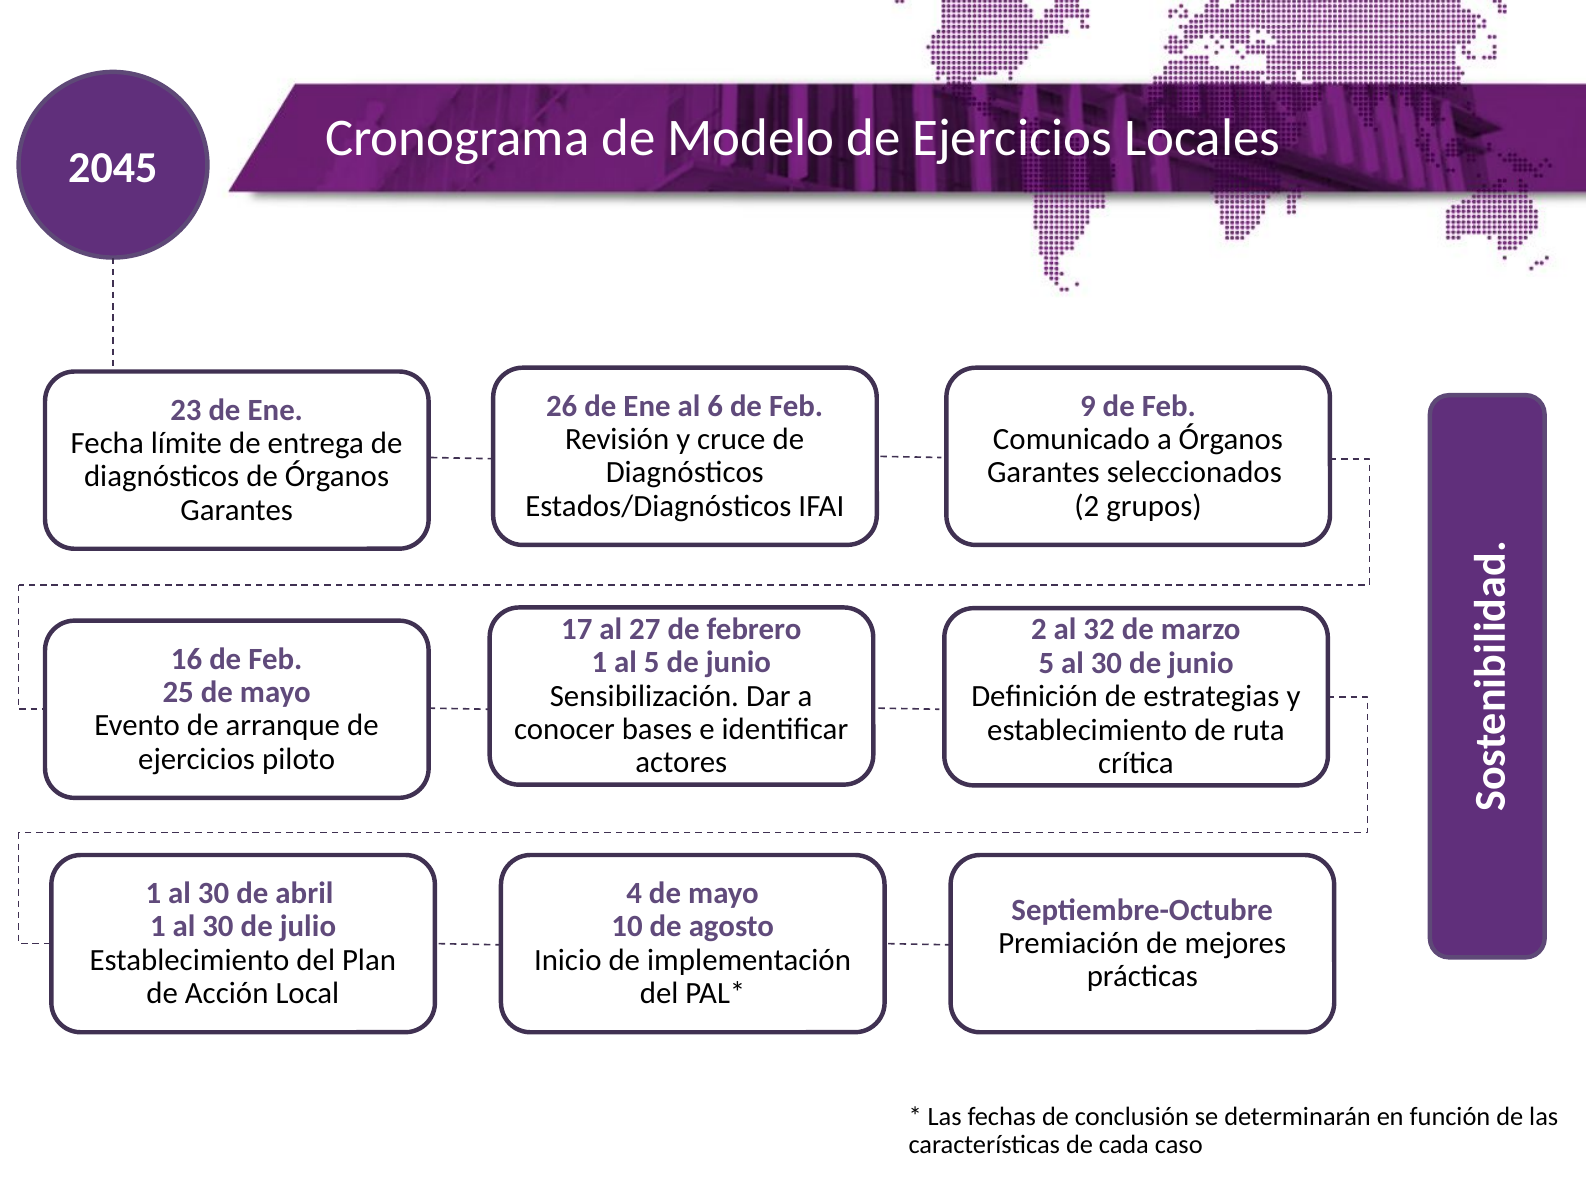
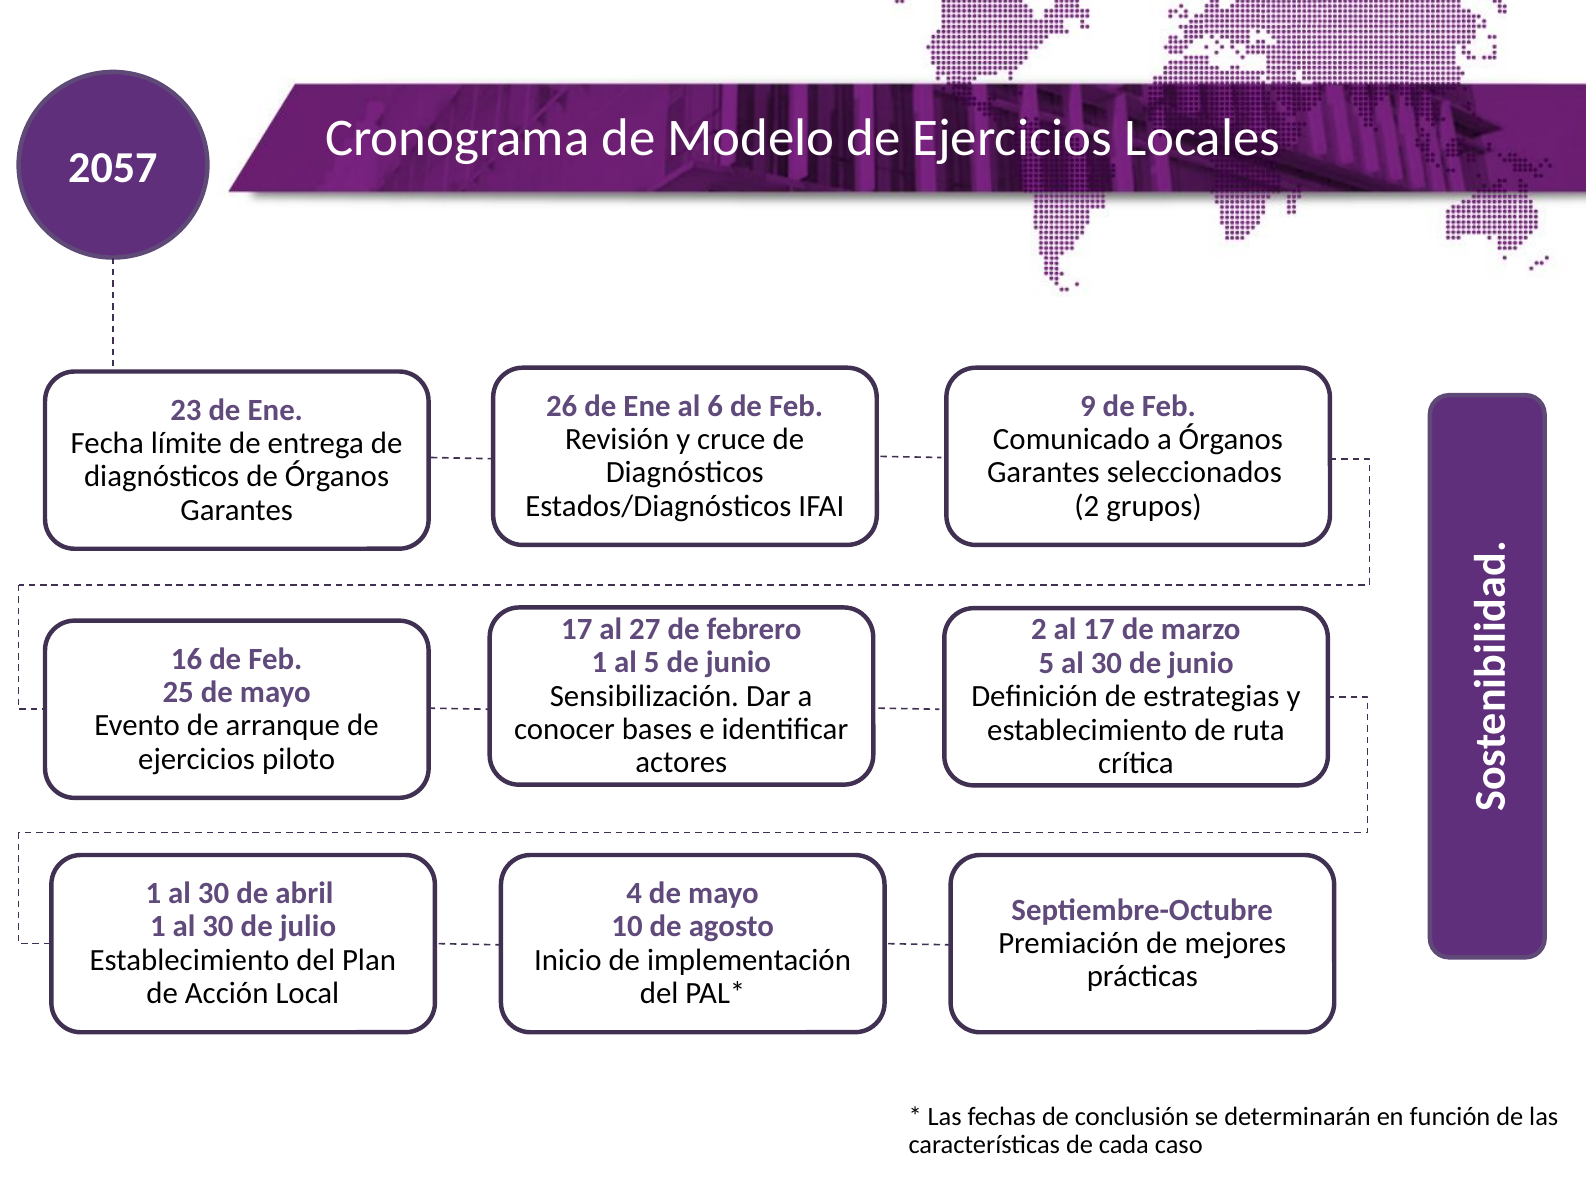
2045: 2045 -> 2057 (113, 168)
al 32: 32 -> 17 (1099, 630)
